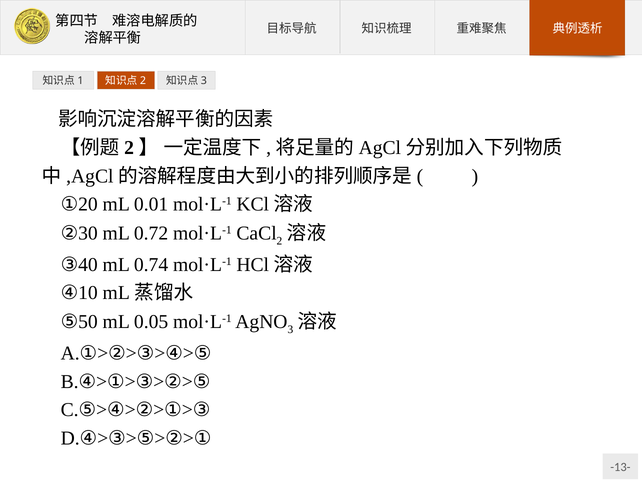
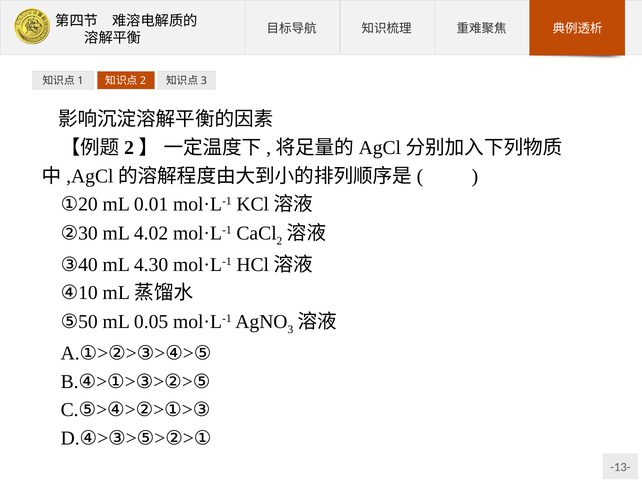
0.72: 0.72 -> 4.02 (151, 233)
0.74: 0.74 -> 4.30 (151, 264)
